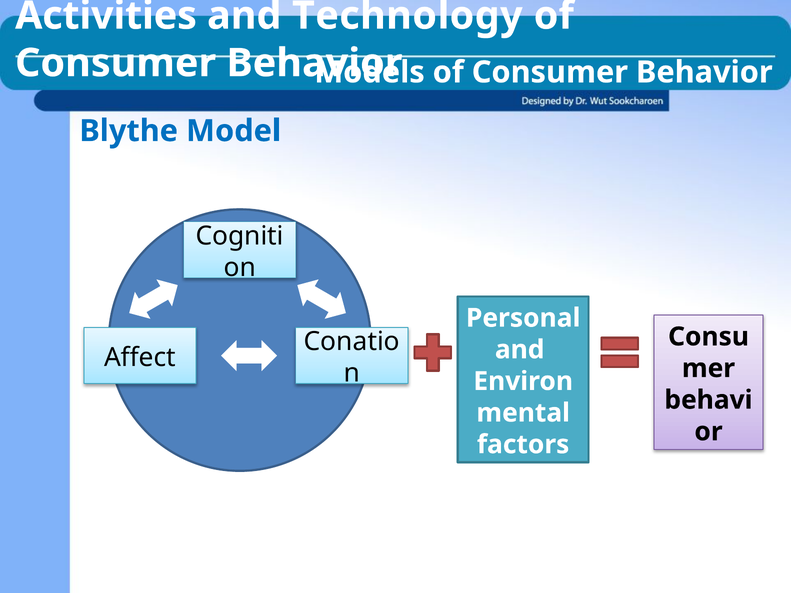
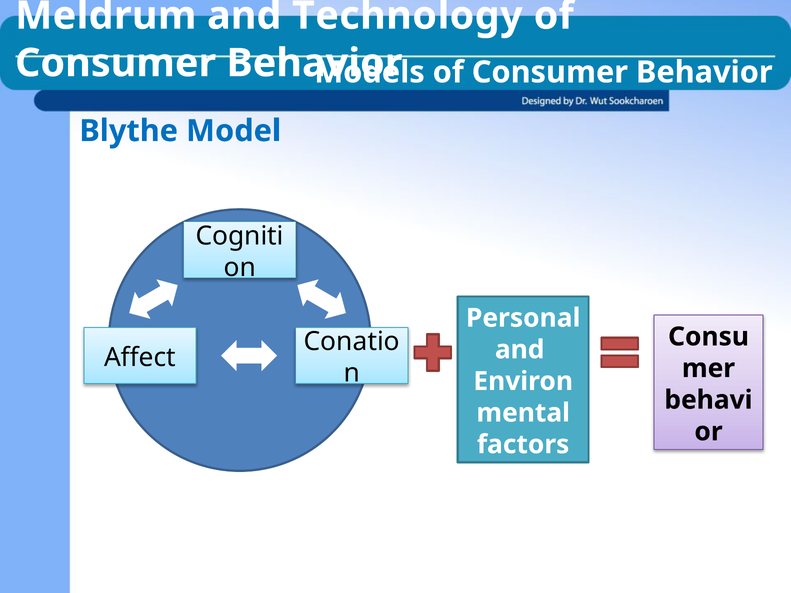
Activities: Activities -> Meldrum (106, 16)
